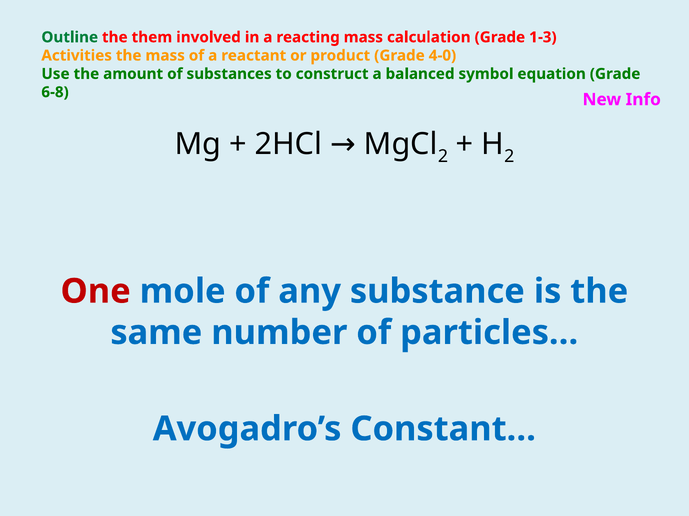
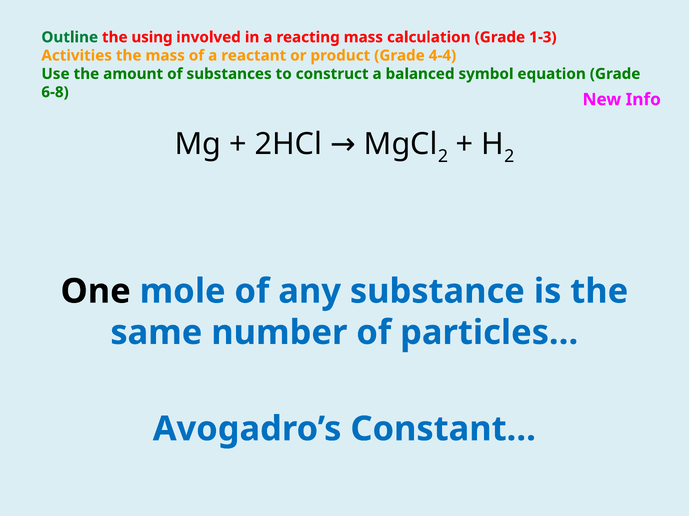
them: them -> using (152, 37)
4-0: 4-0 -> 4-4 (442, 56)
One colour: red -> black (96, 292)
